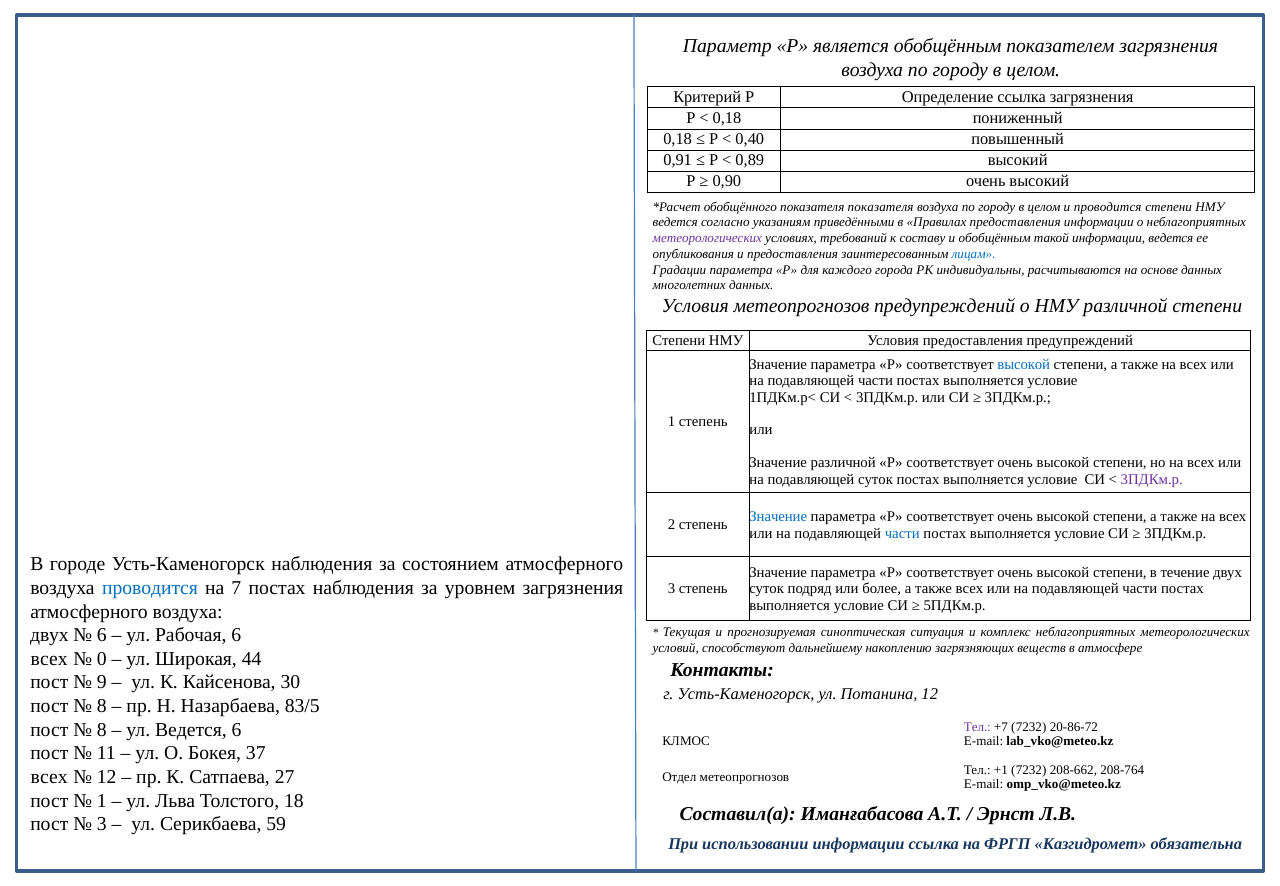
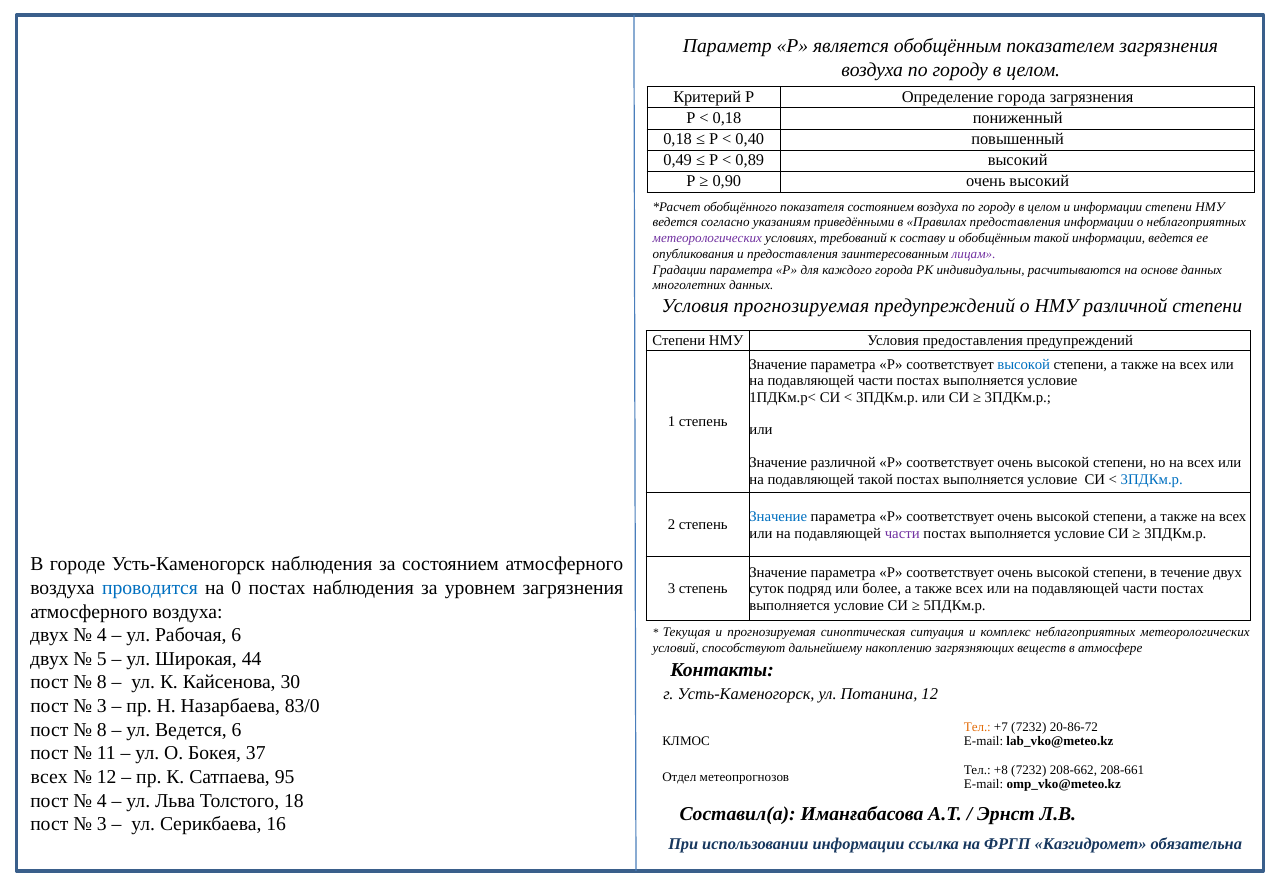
Определение ссылка: ссылка -> города (1022, 97)
0,91: 0,91 -> 0,49 (678, 160)
показателя показателя: показателя -> состоянием (881, 207)
и проводится: проводится -> информации (1108, 207)
лицам colour: blue -> purple (974, 254)
Условия метеопрогнозов: метеопрогнозов -> прогнозируемая (801, 306)
подавляющей суток: суток -> такой (876, 479)
3ПДКм.р colour: purple -> blue (1152, 479)
части colour: blue -> purple (902, 533)
7: 7 -> 0 (236, 588)
6: 6 -> 4 (102, 635)
всех: всех -> двух (49, 659)
0: 0 -> 5 (102, 659)
9: 9 -> 8 (102, 683)
8: 8 -> 3 (102, 706)
83/5: 83/5 -> 83/0 (302, 706)
Тел colour: purple -> orange (977, 727)
+1: +1 -> +8 (1001, 770)
208-764: 208-764 -> 208-661 (1122, 770)
27: 27 -> 95 (285, 777)
1: 1 -> 4 (102, 801)
59: 59 -> 16 (276, 824)
